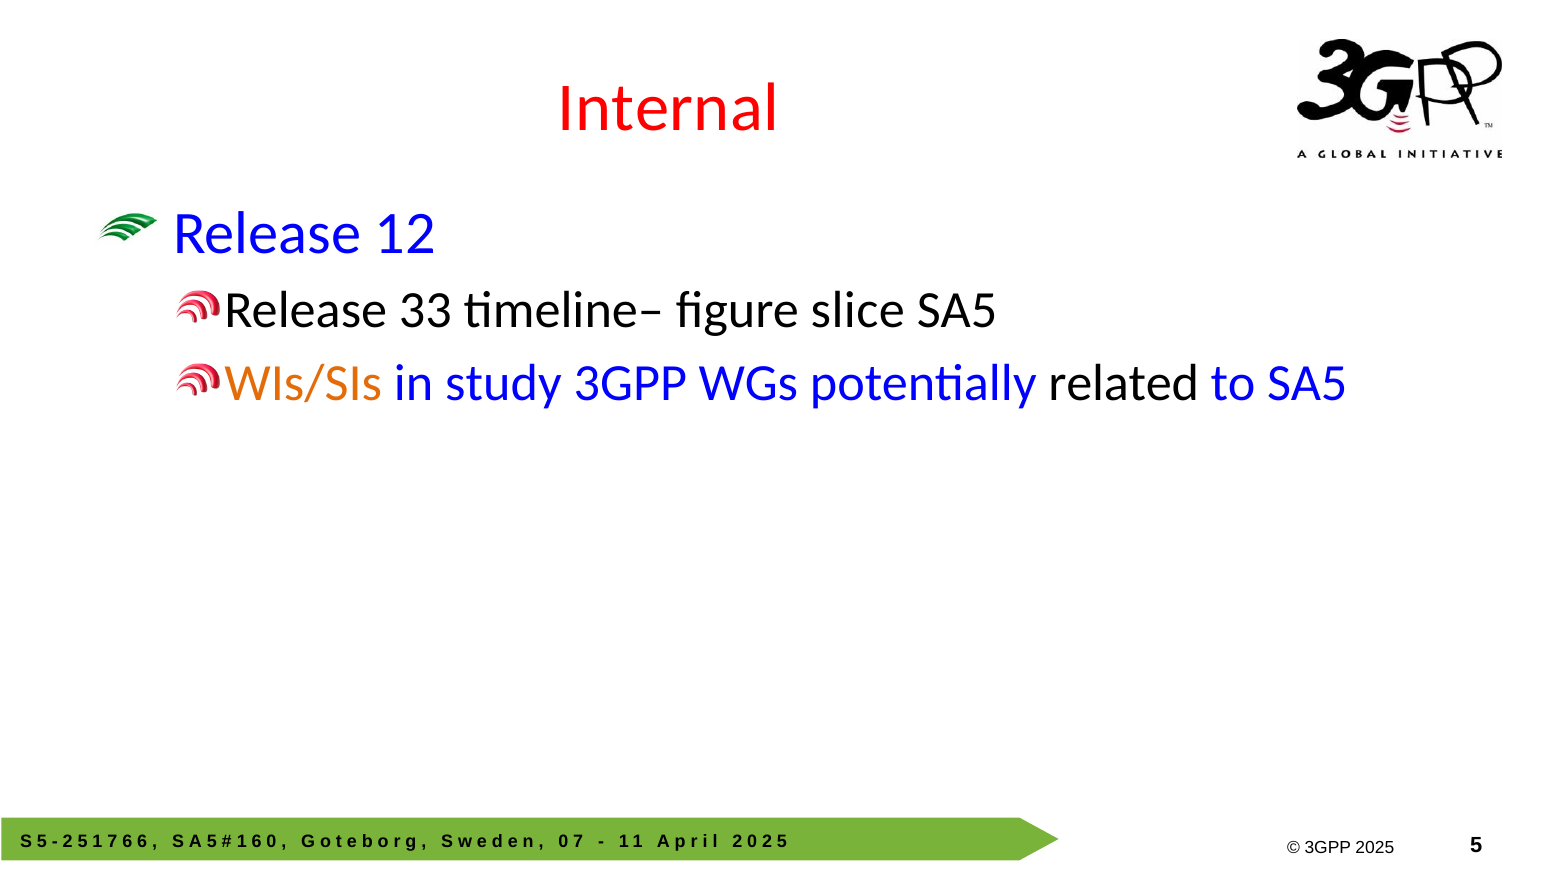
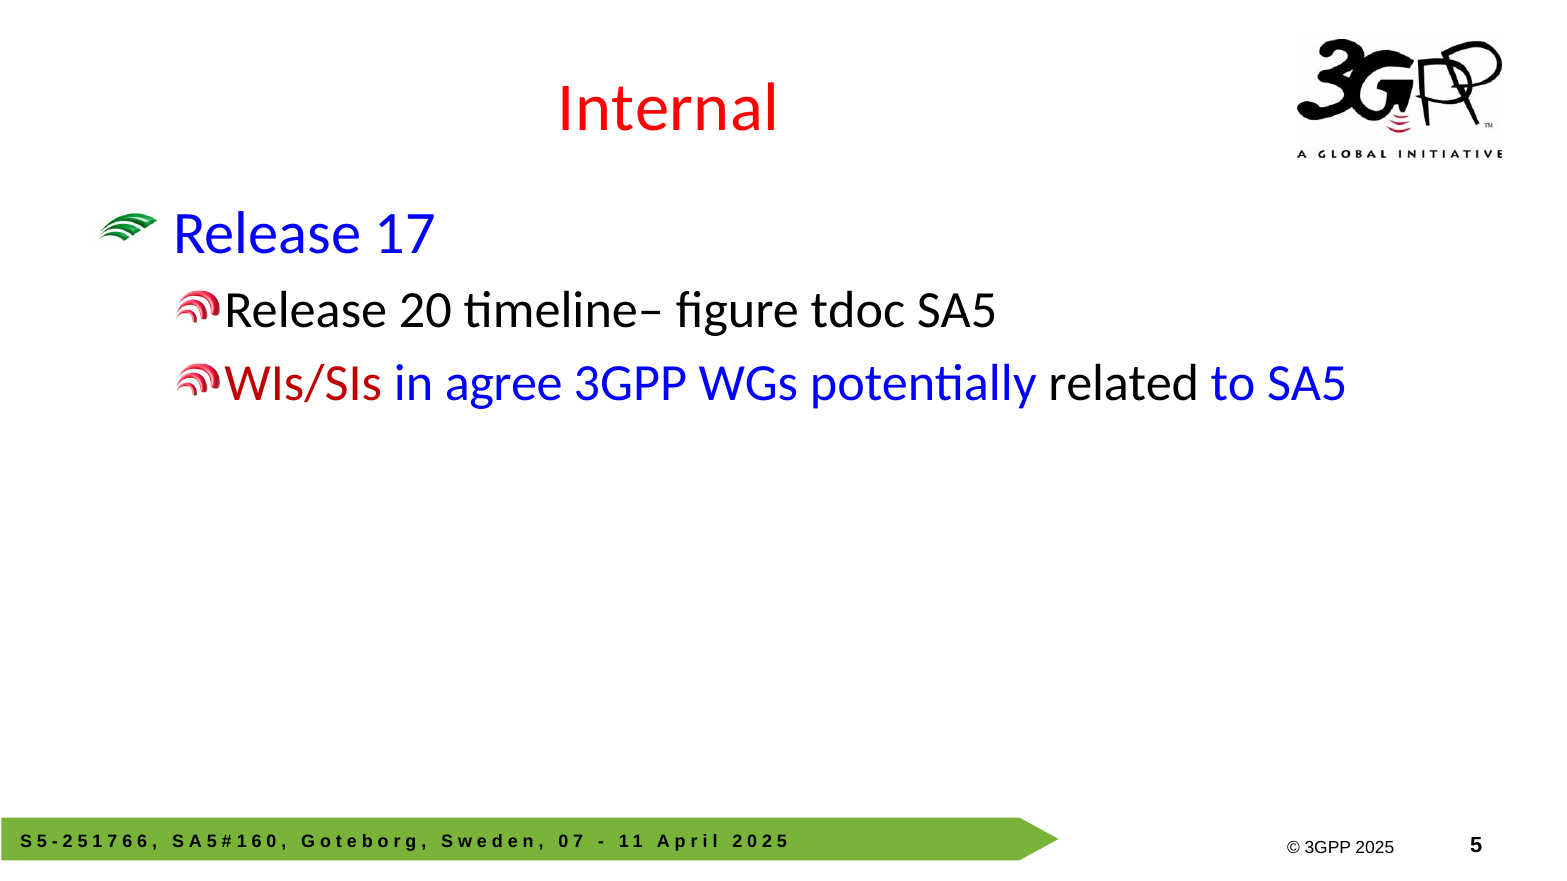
12: 12 -> 17 (405, 233)
33: 33 -> 20 (425, 311)
slice: slice -> tdoc (858, 311)
WIs/SIs colour: orange -> red (303, 384)
study: study -> agree (504, 384)
